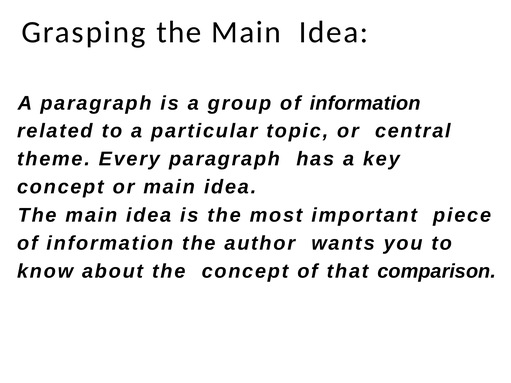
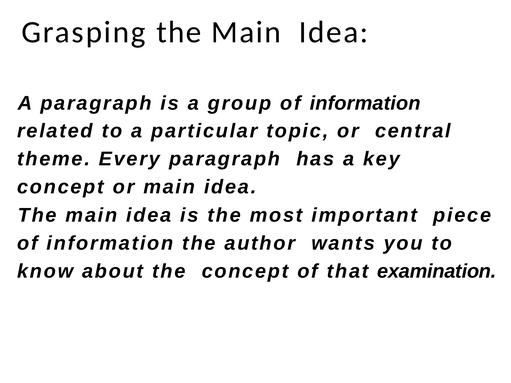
comparison: comparison -> examination (437, 271)
